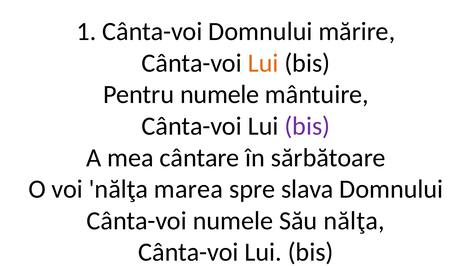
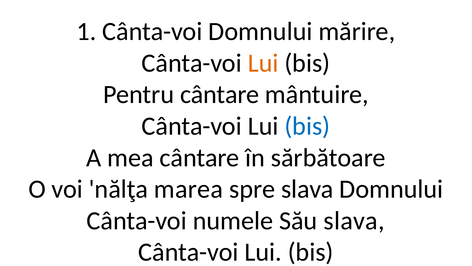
Pentru numele: numele -> cântare (220, 94)
bis colour: purple -> blue (307, 126)
Său nălţa: nălţa -> slava (354, 220)
